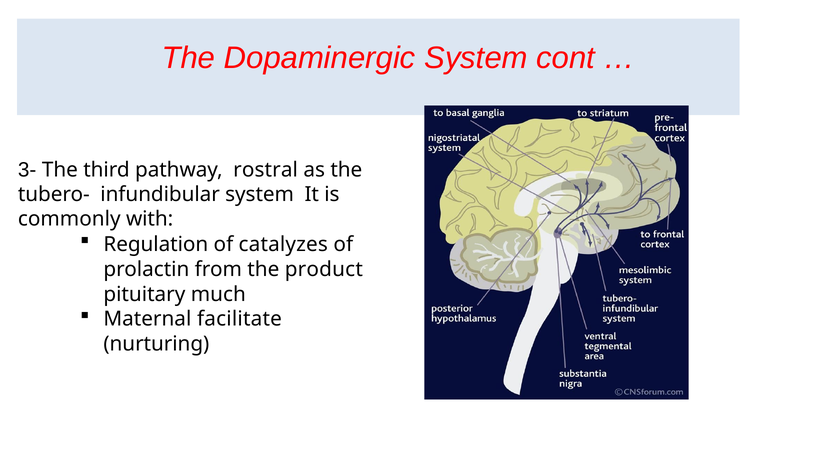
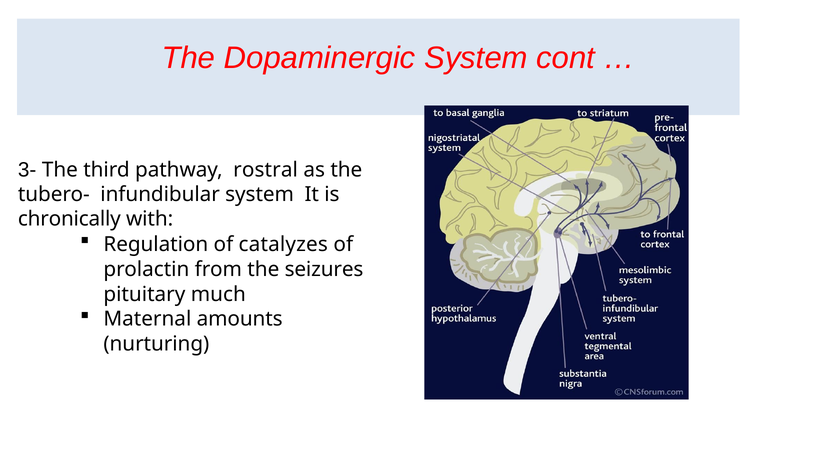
commonly: commonly -> chronically (69, 219)
product: product -> seizures (324, 270)
facilitate: facilitate -> amounts (240, 319)
